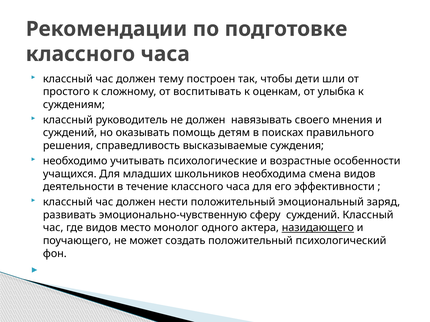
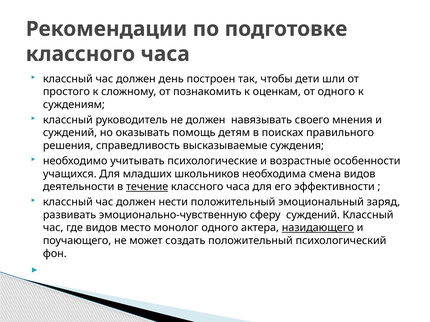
тему: тему -> день (171, 79)
воспитывать: воспитывать -> познакомить (207, 92)
от улыбка: улыбка -> одного (336, 92)
течение underline: none -> present (147, 187)
